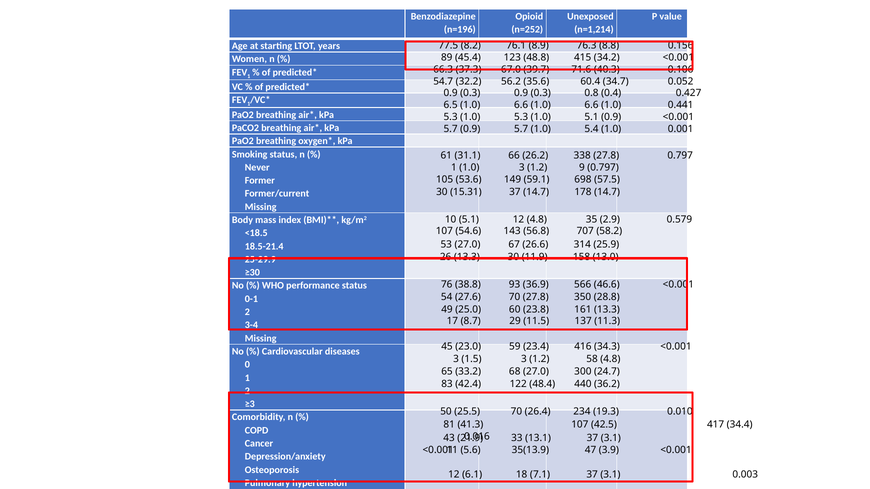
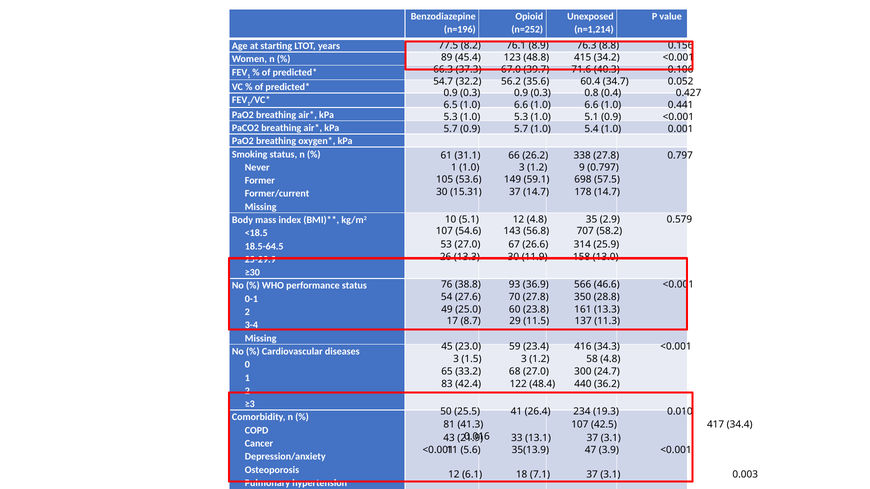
18.5-21.4: 18.5-21.4 -> 18.5-64.5 (264, 246)
25.5 70: 70 -> 41 (516, 412)
